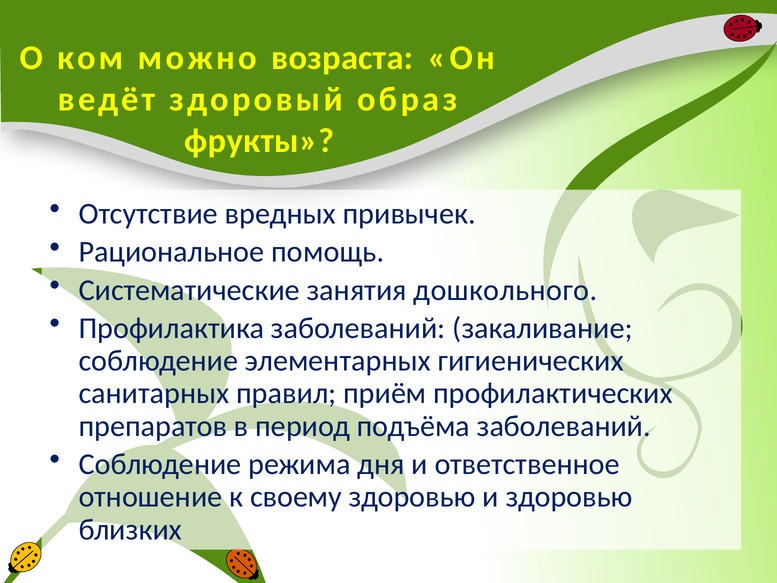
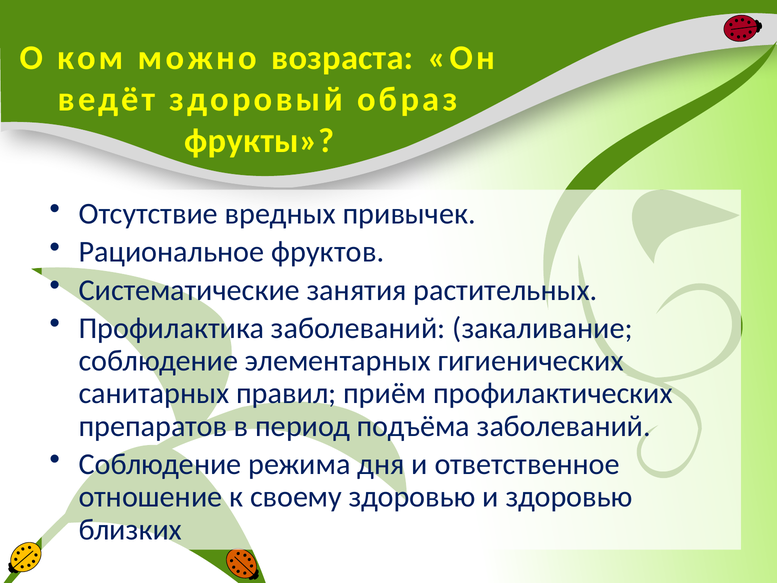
помощь: помощь -> фруктов (328, 252)
дошкольного: дошкольного -> растительных (505, 290)
